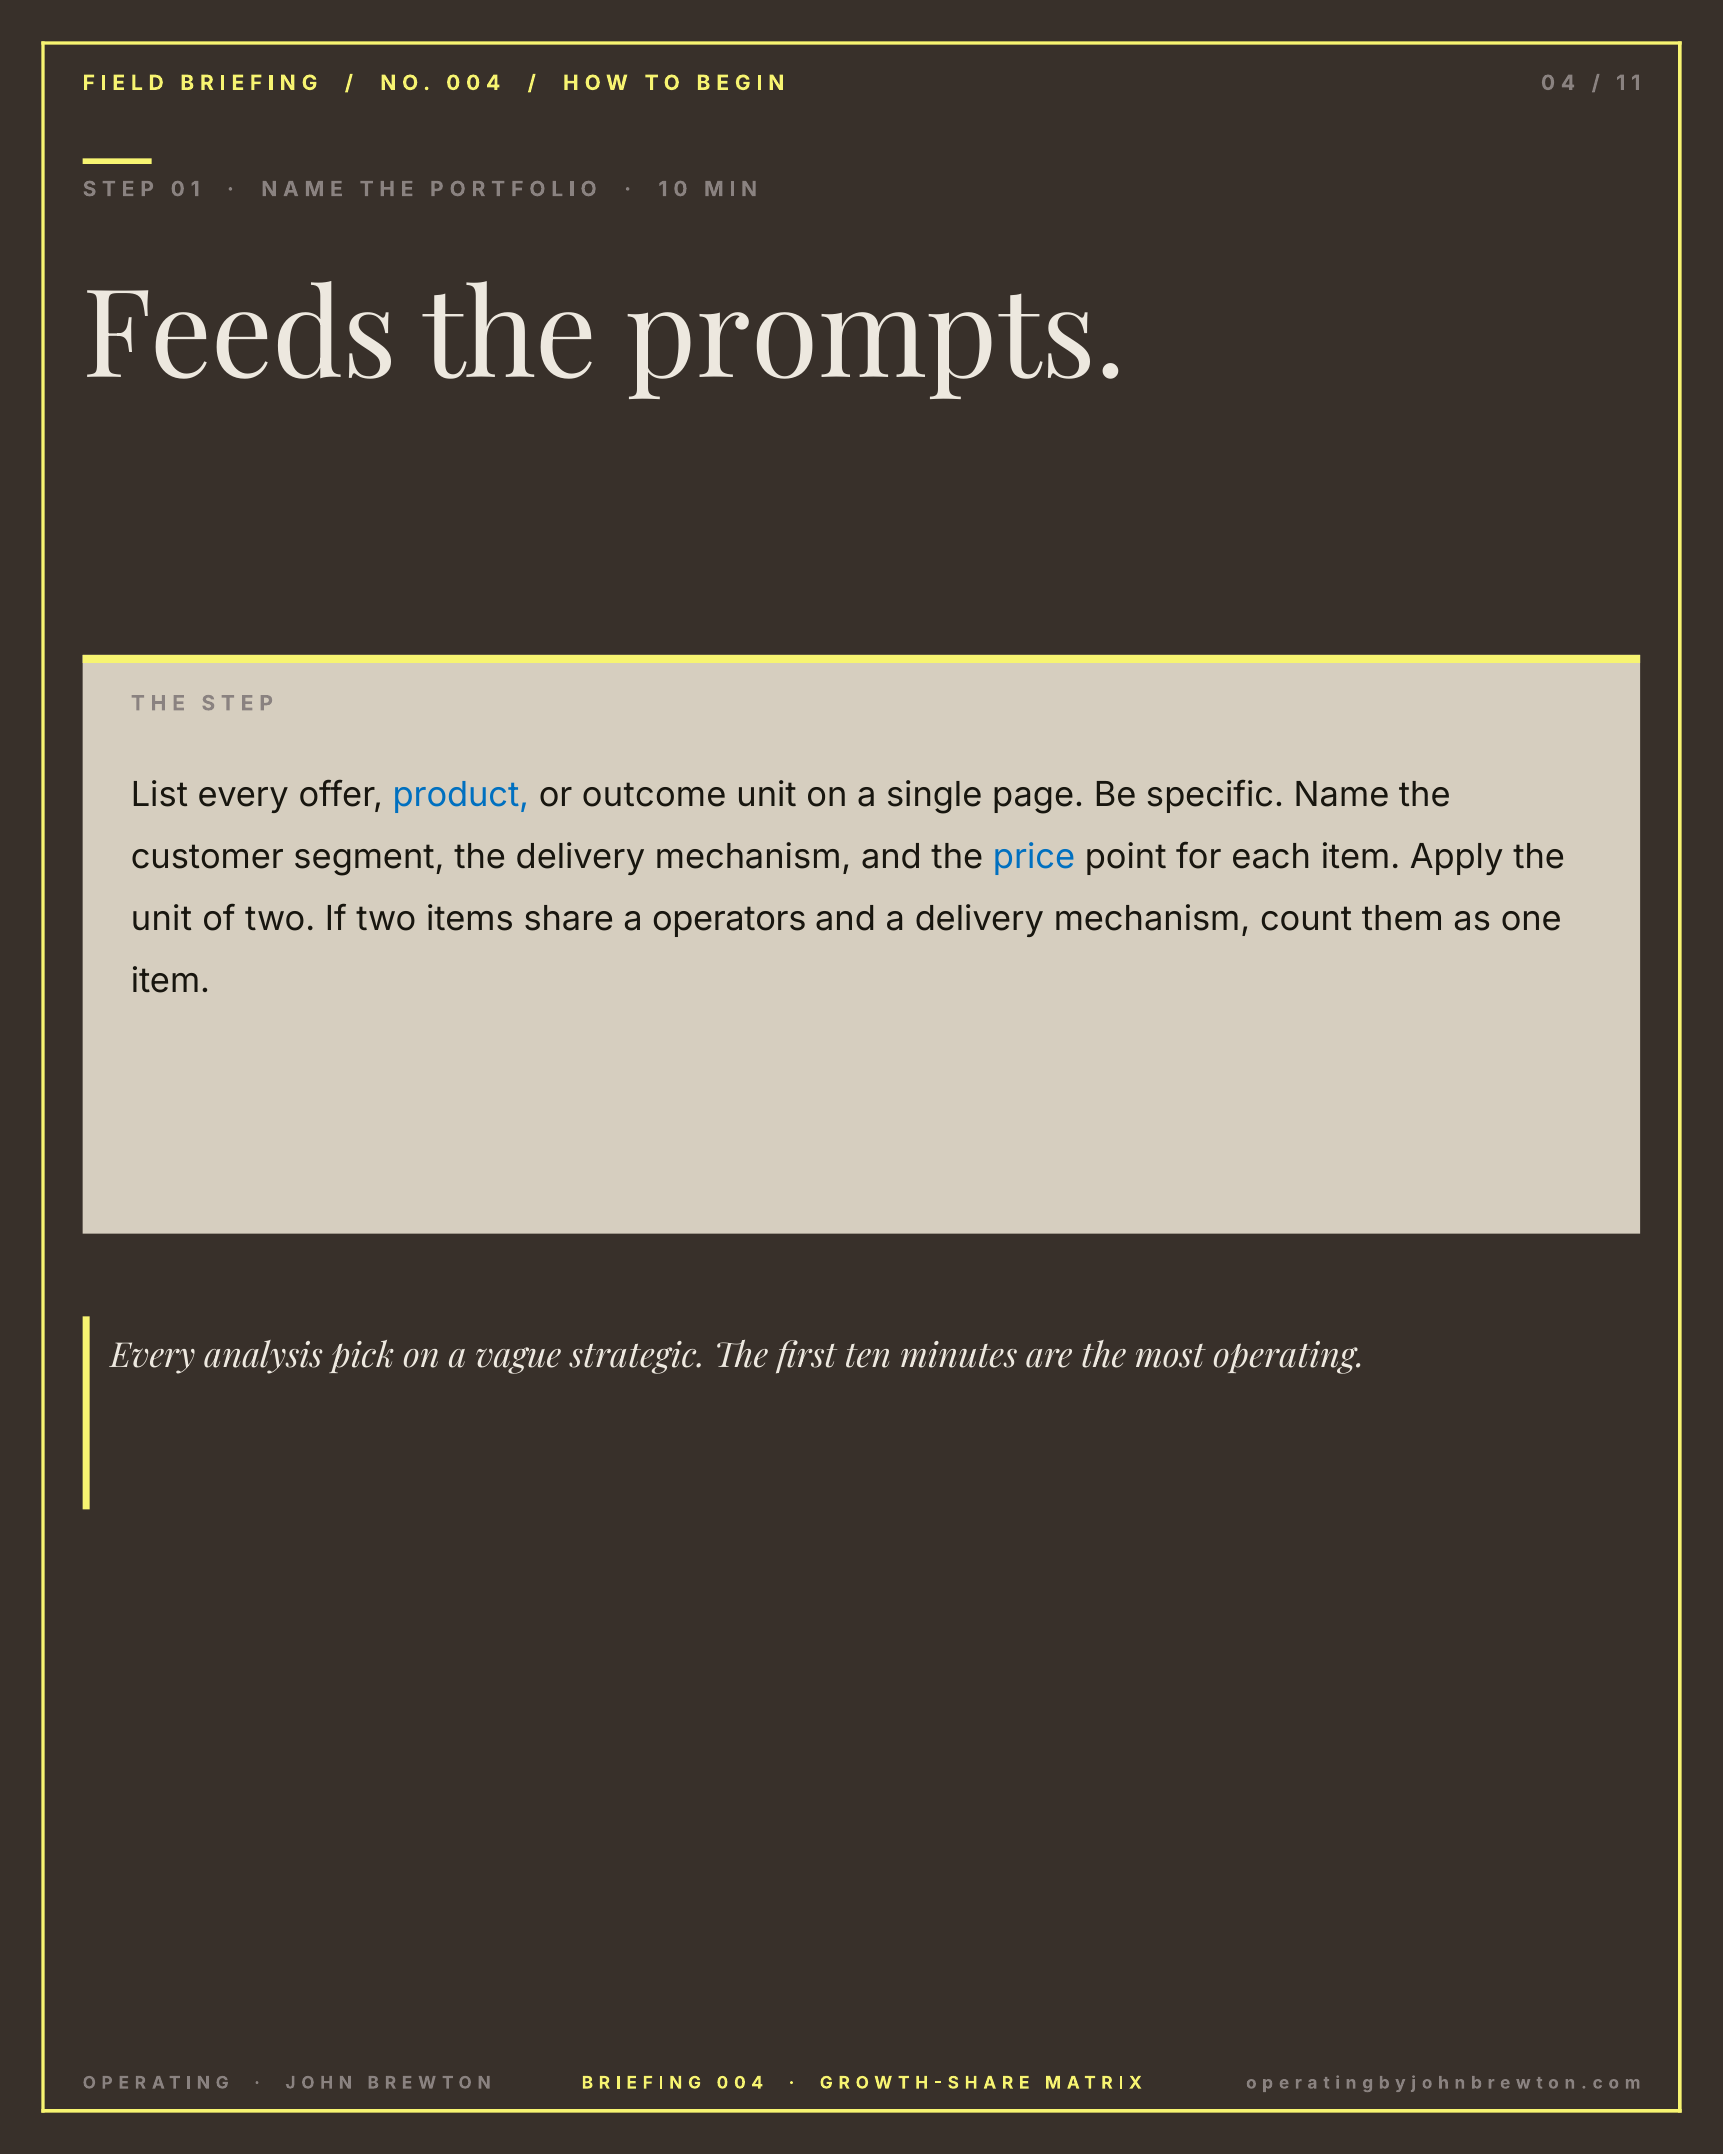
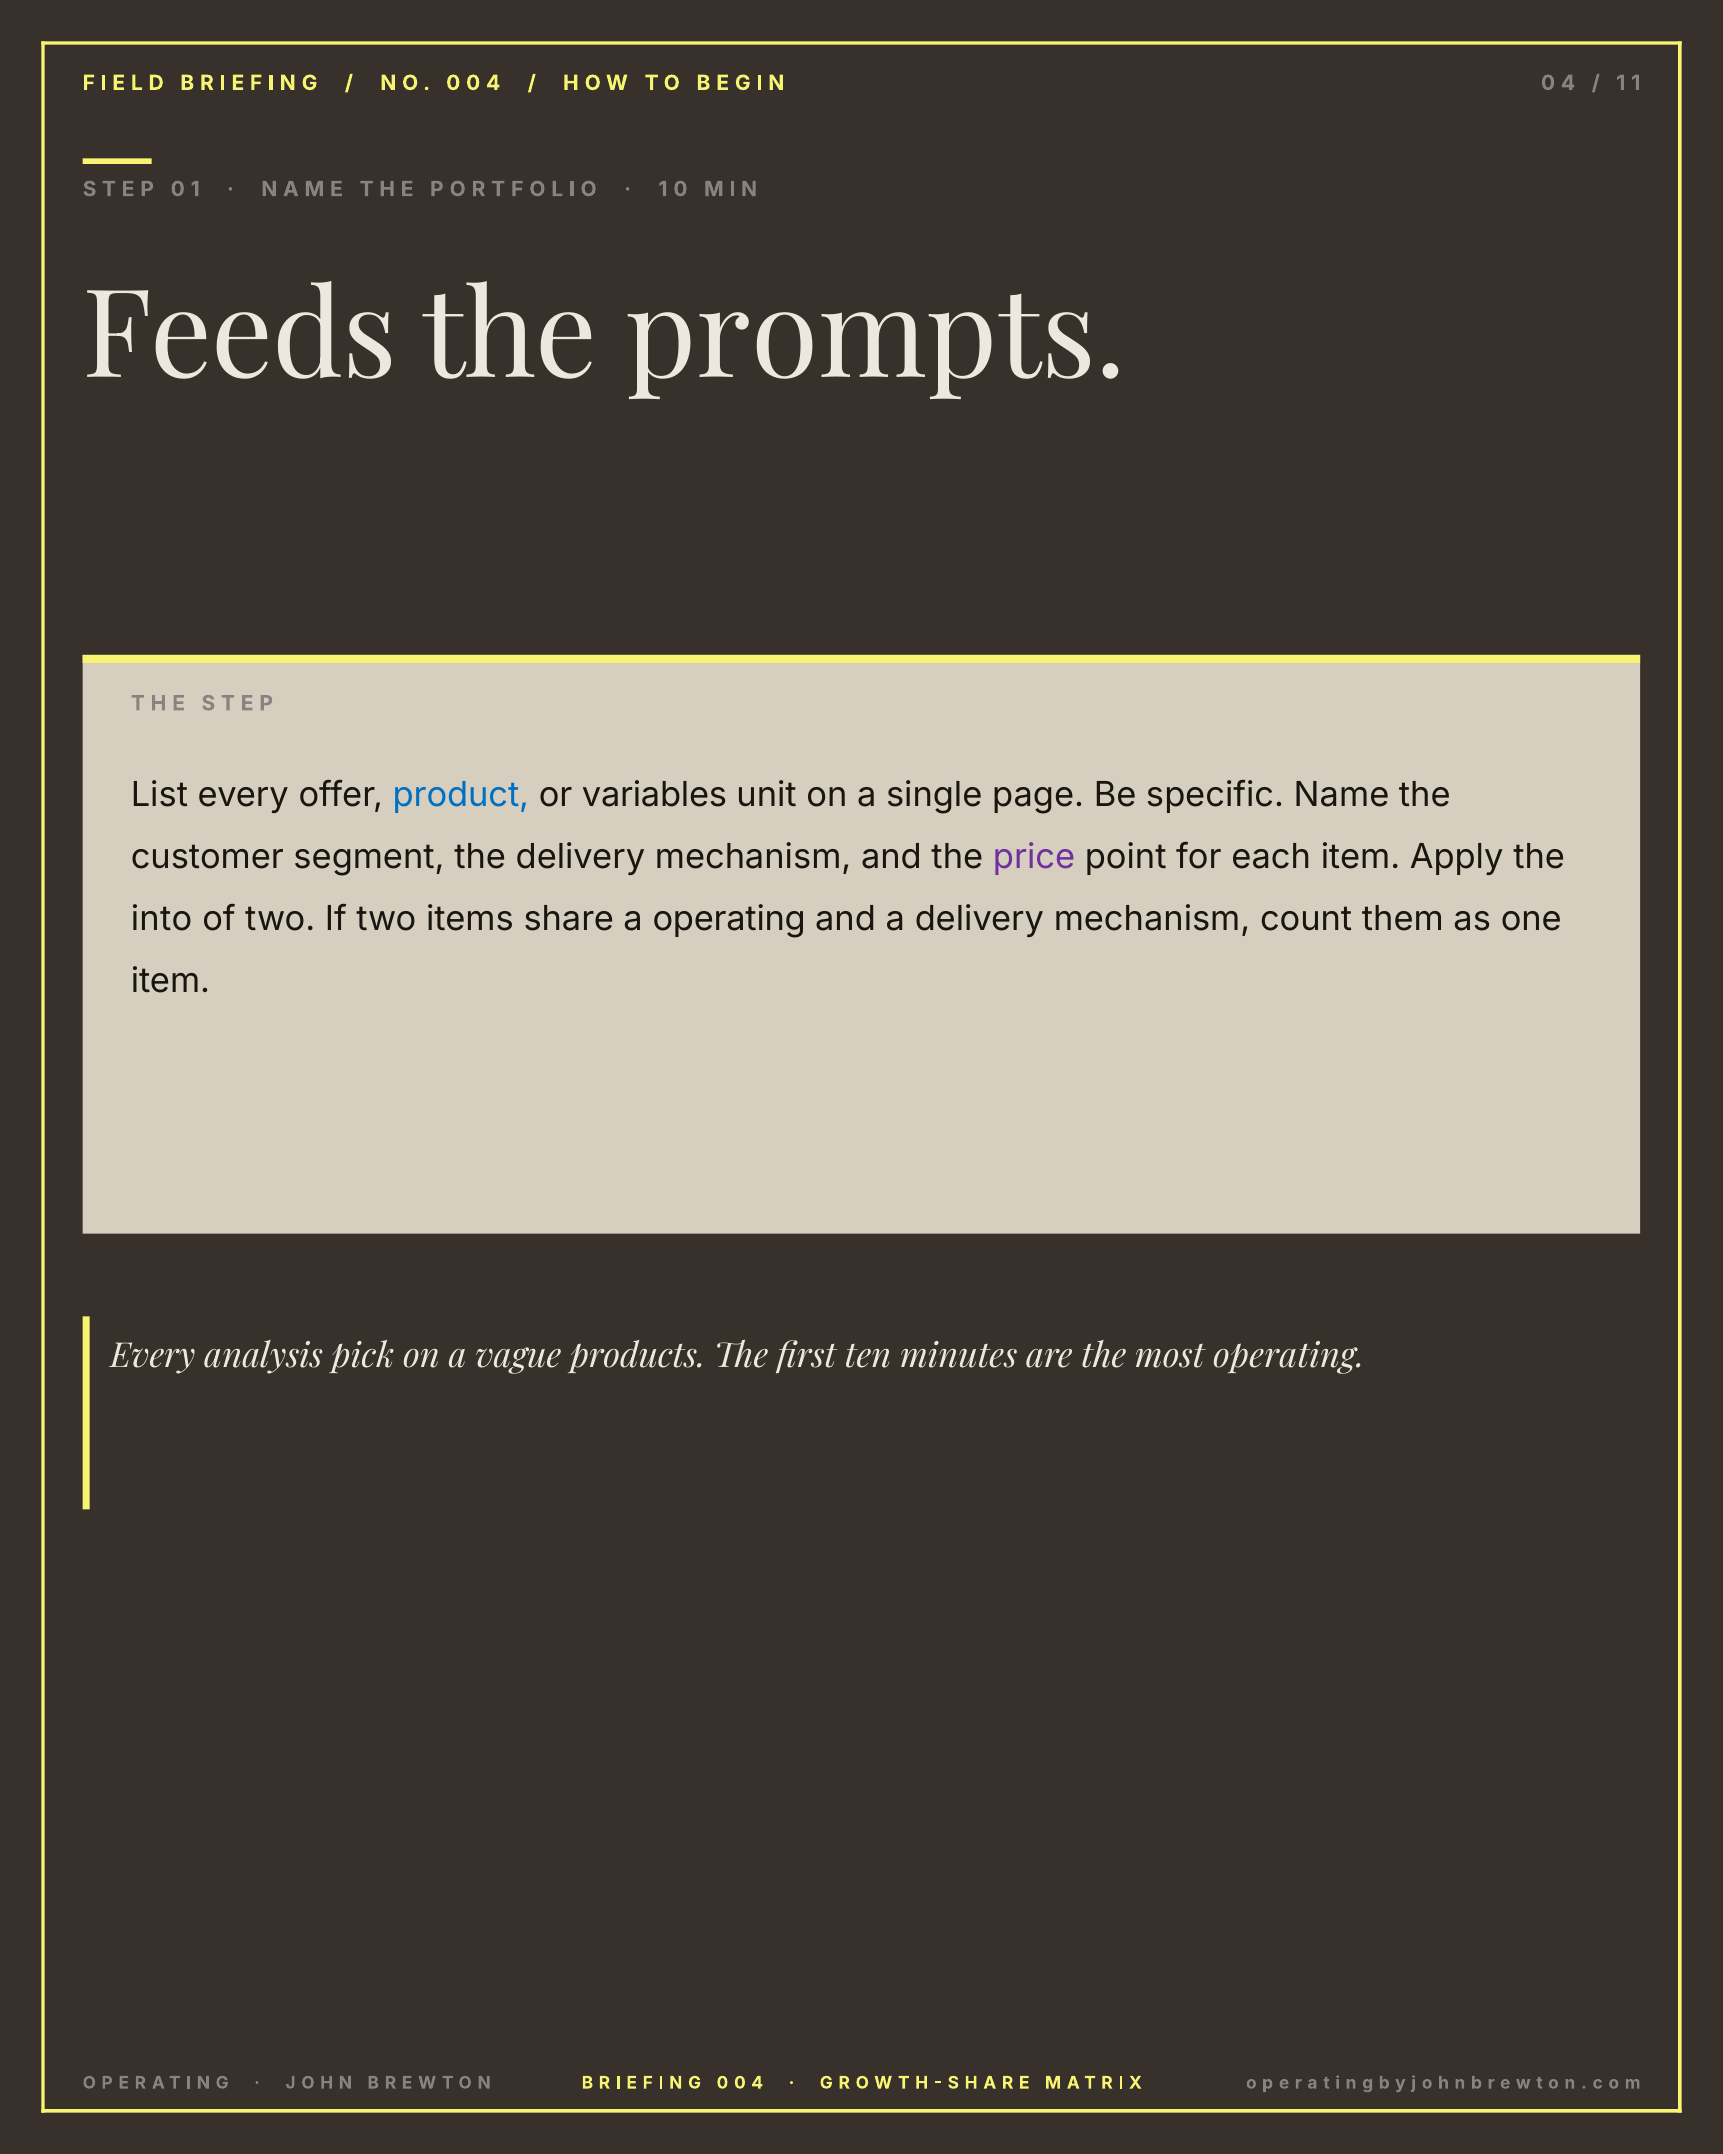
outcome: outcome -> variables (654, 795)
price colour: blue -> purple (1034, 857)
unit: unit -> into (162, 919)
a operators: operators -> operating (729, 919)
strategic: strategic -> products (638, 1356)
